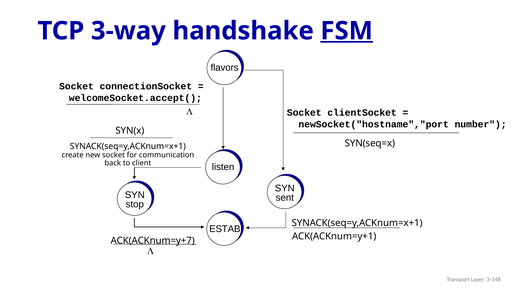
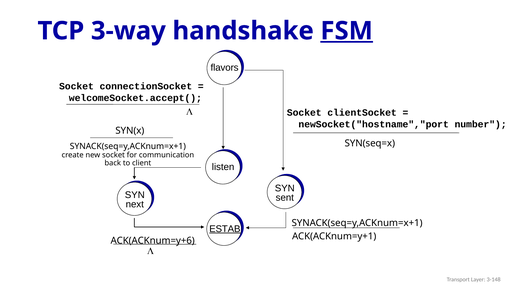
stop: stop -> next (135, 204)
ESTAB underline: none -> present (225, 229)
ACK(ACKnum=y+7: ACK(ACKnum=y+7 -> ACK(ACKnum=y+6 (153, 241)
